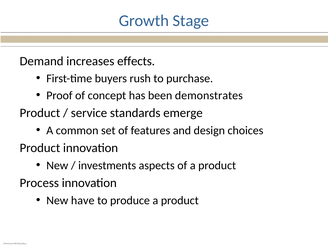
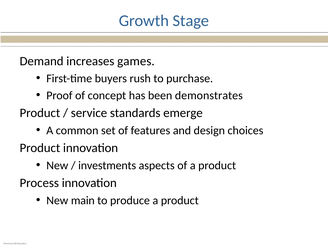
effects: effects -> games (136, 61)
have: have -> main (83, 200)
